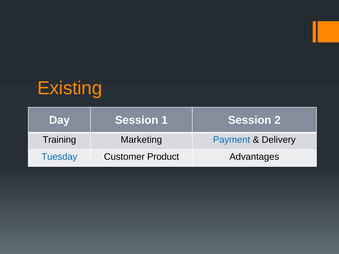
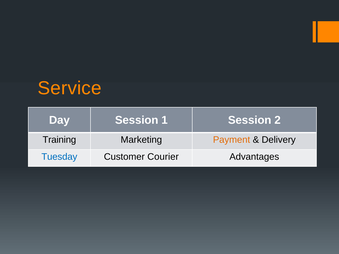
Existing: Existing -> Service (70, 88)
Payment colour: blue -> orange (232, 140)
Product: Product -> Courier (163, 157)
